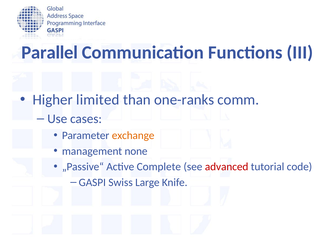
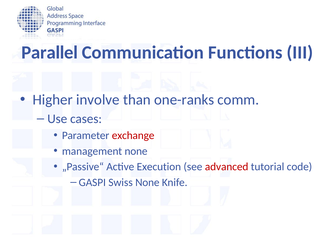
limited: limited -> involve (98, 100)
exchange colour: orange -> red (133, 136)
Complete: Complete -> Execution (159, 167)
Swiss Large: Large -> None (147, 183)
